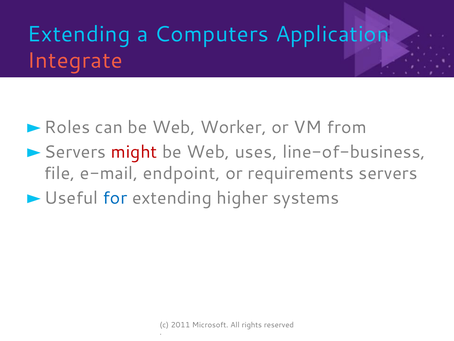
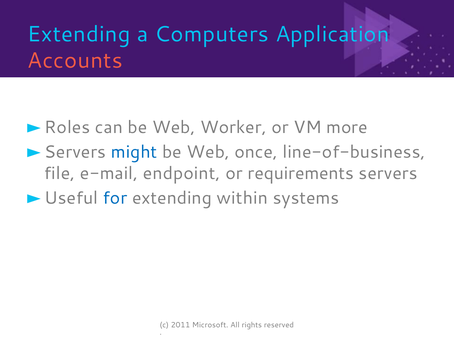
Integrate: Integrate -> Accounts (75, 60)
from: from -> more (347, 127)
might colour: red -> blue (134, 152)
uses: uses -> once (256, 152)
higher: higher -> within (242, 198)
